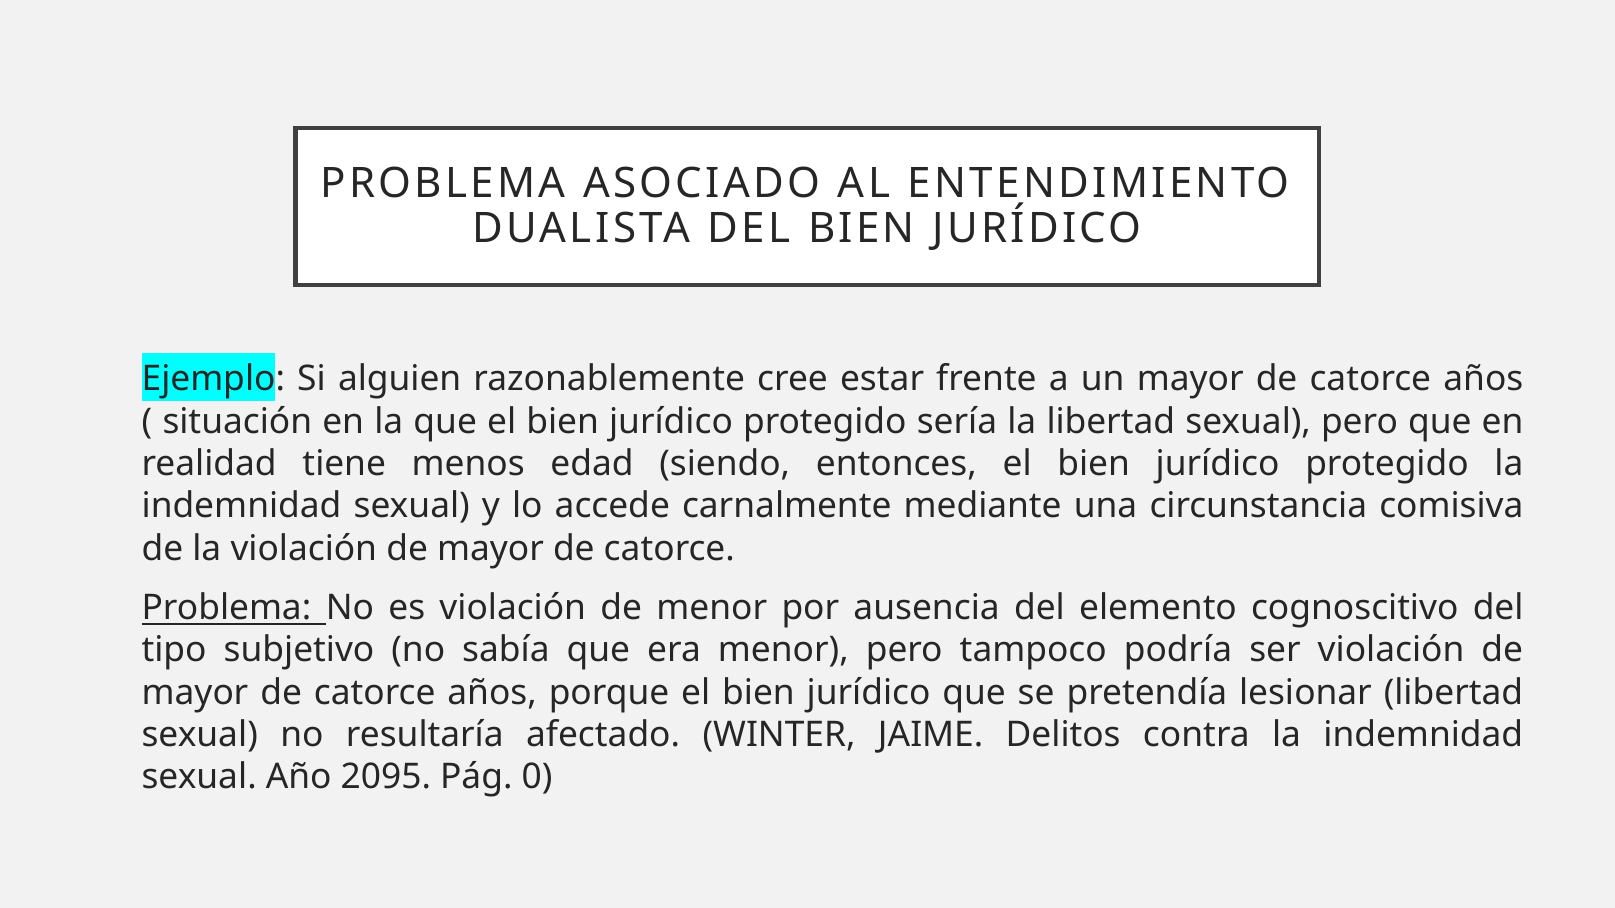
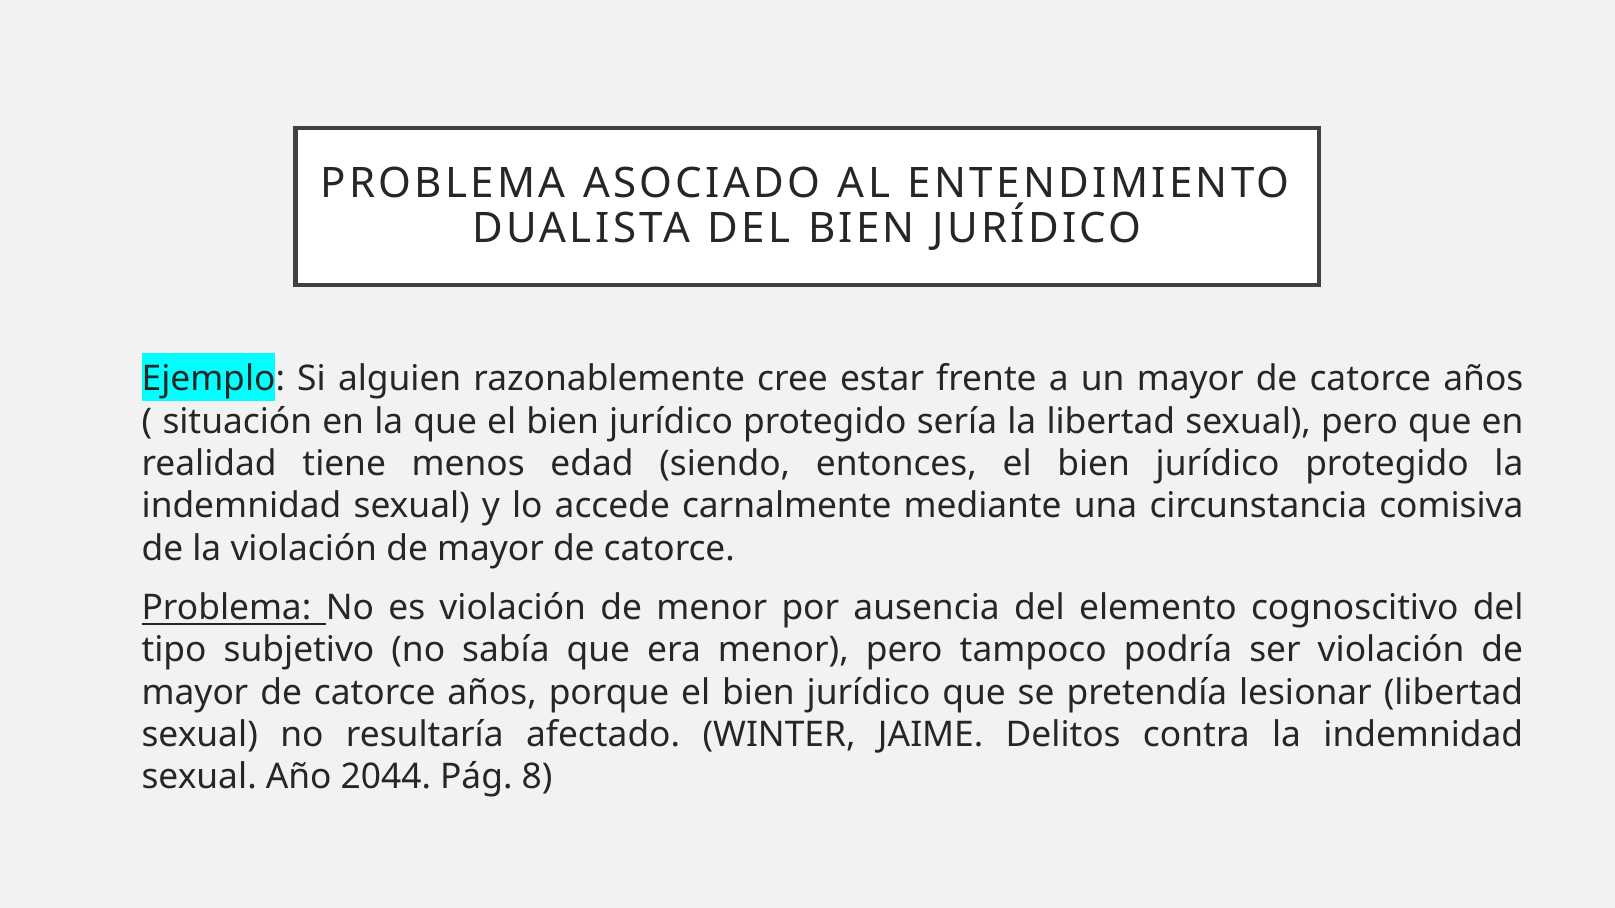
2095: 2095 -> 2044 (386, 778)
0: 0 -> 8 (537, 778)
